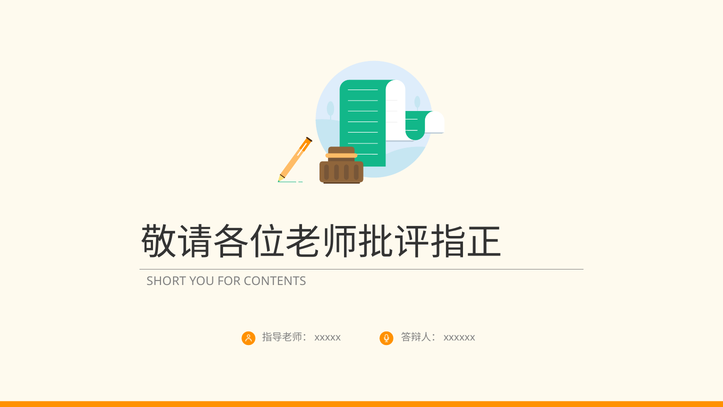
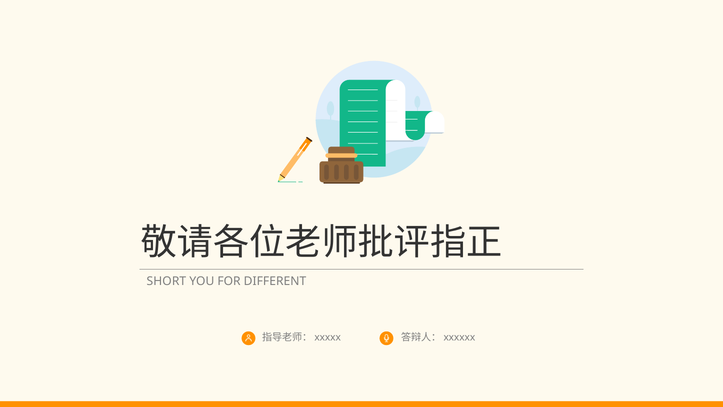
CONTENTS: CONTENTS -> DIFFERENT (275, 281)
